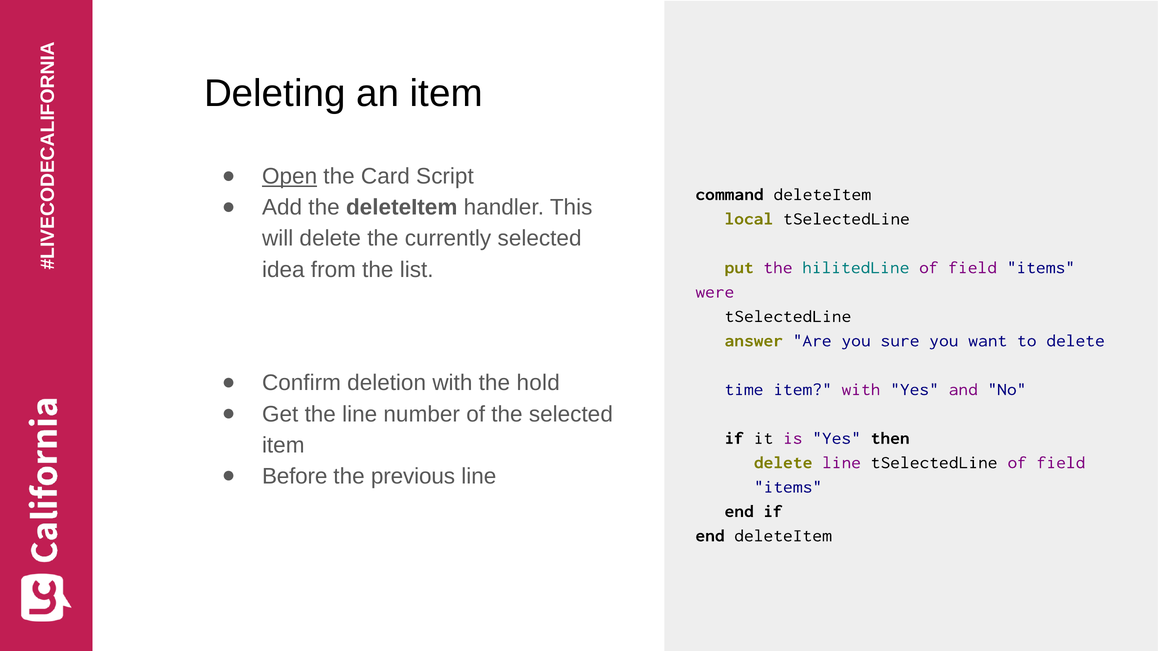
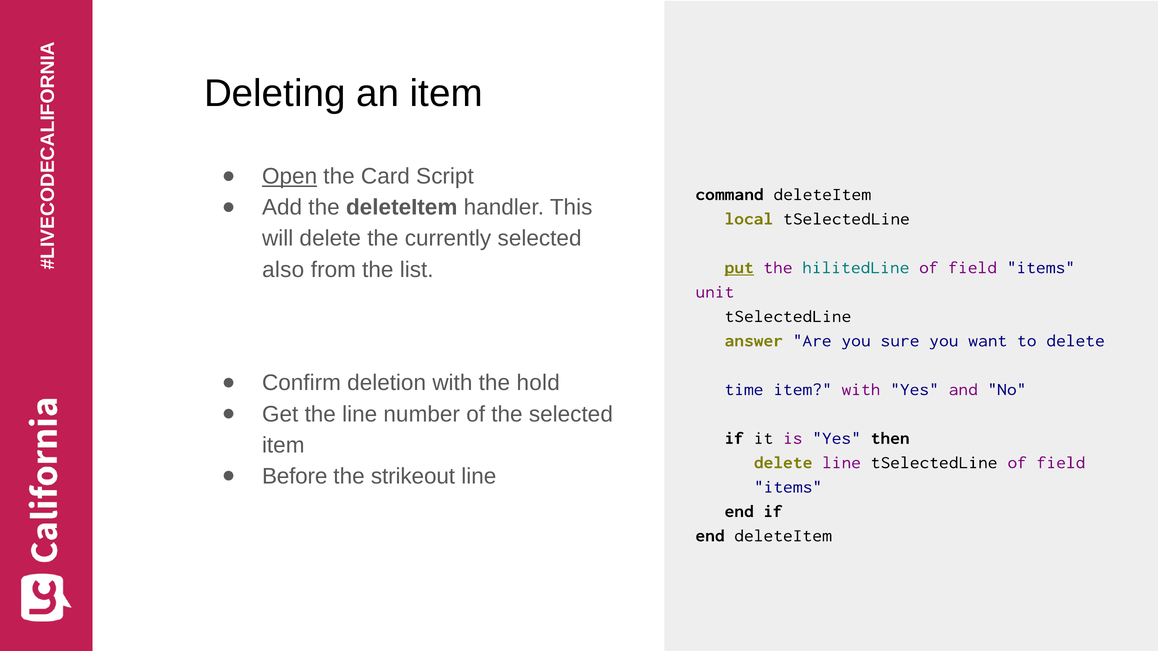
idea: idea -> also (283, 270)
put underline: none -> present (739, 267)
were: were -> unit (715, 292)
previous: previous -> strikeout (413, 476)
